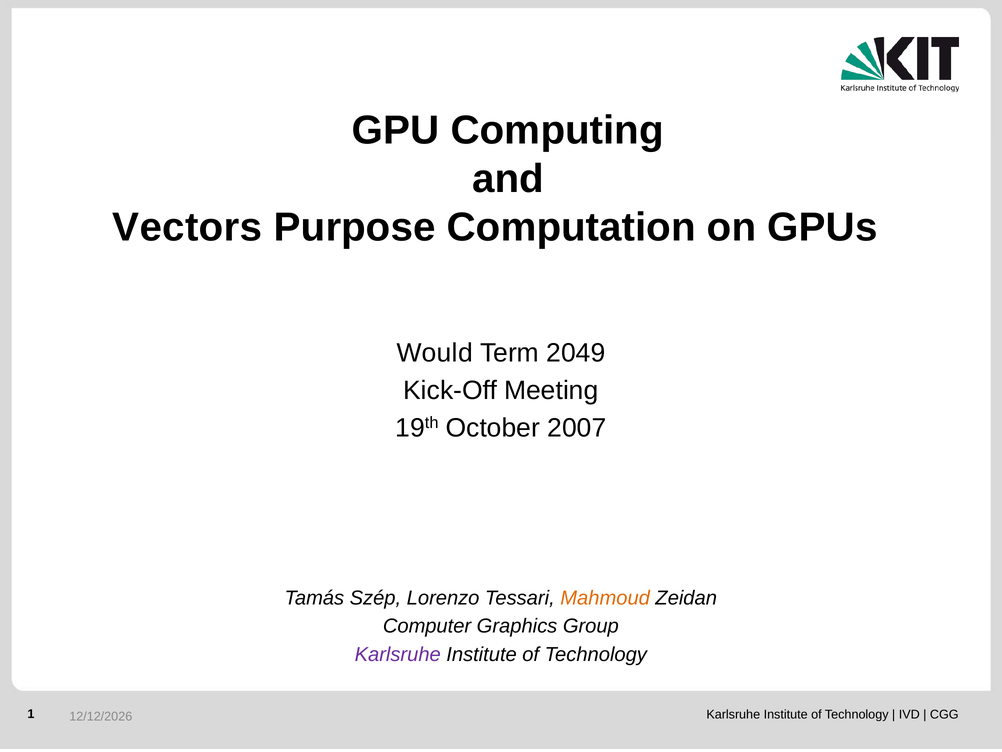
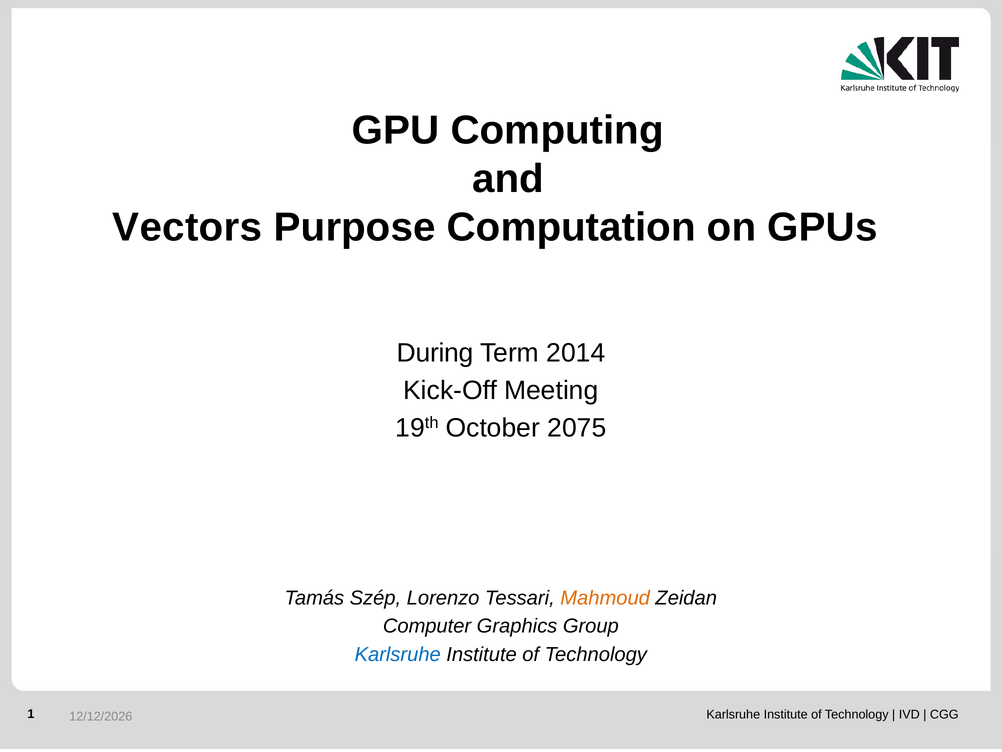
Would: Would -> During (435, 353)
2049: 2049 -> 2014 (576, 353)
2007: 2007 -> 2075 (577, 428)
Karlsruhe colour: purple -> blue (398, 654)
